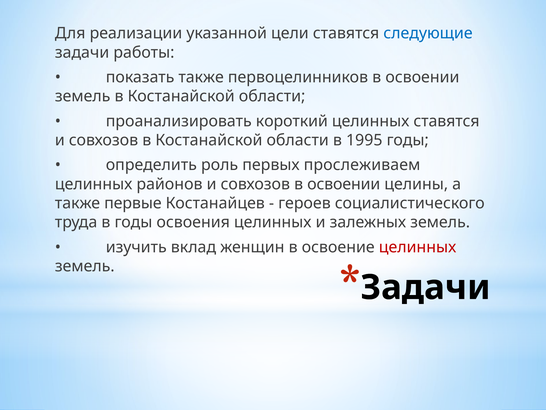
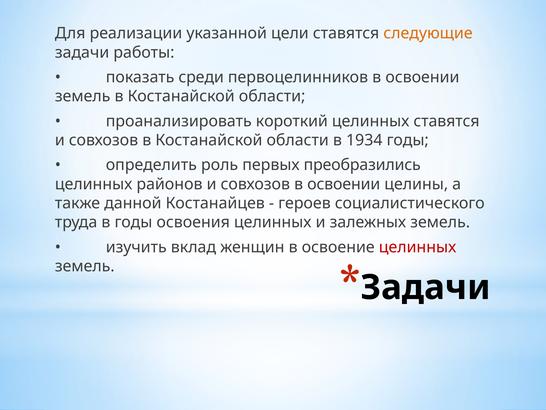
следующие colour: blue -> orange (428, 33)
показать также: также -> среди (201, 77)
1995: 1995 -> 1934 (364, 140)
прослеживаем: прослеживаем -> преобразились (362, 165)
первые: первые -> данной (133, 203)
